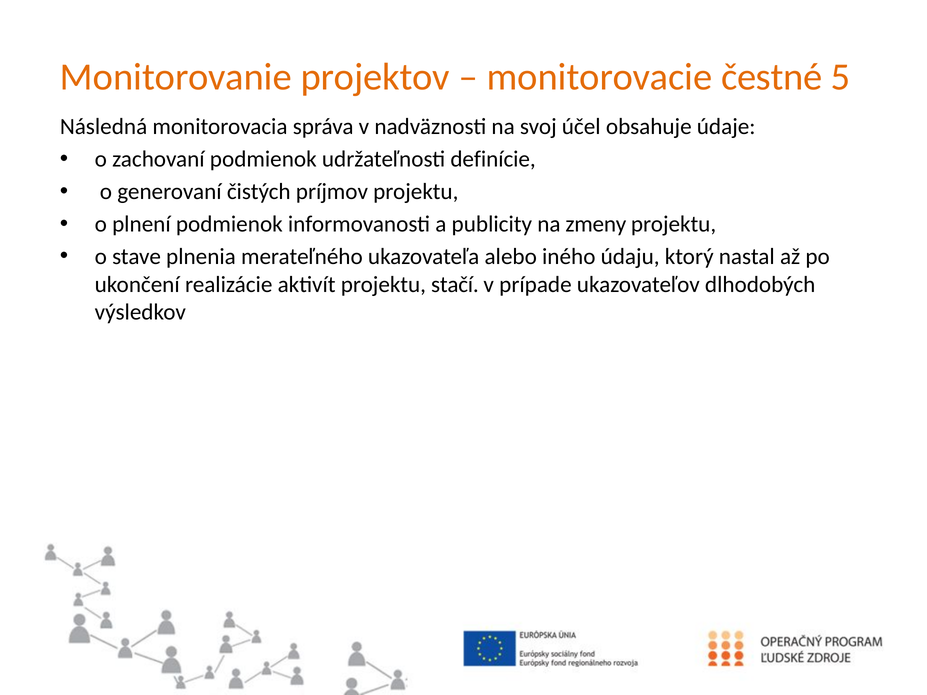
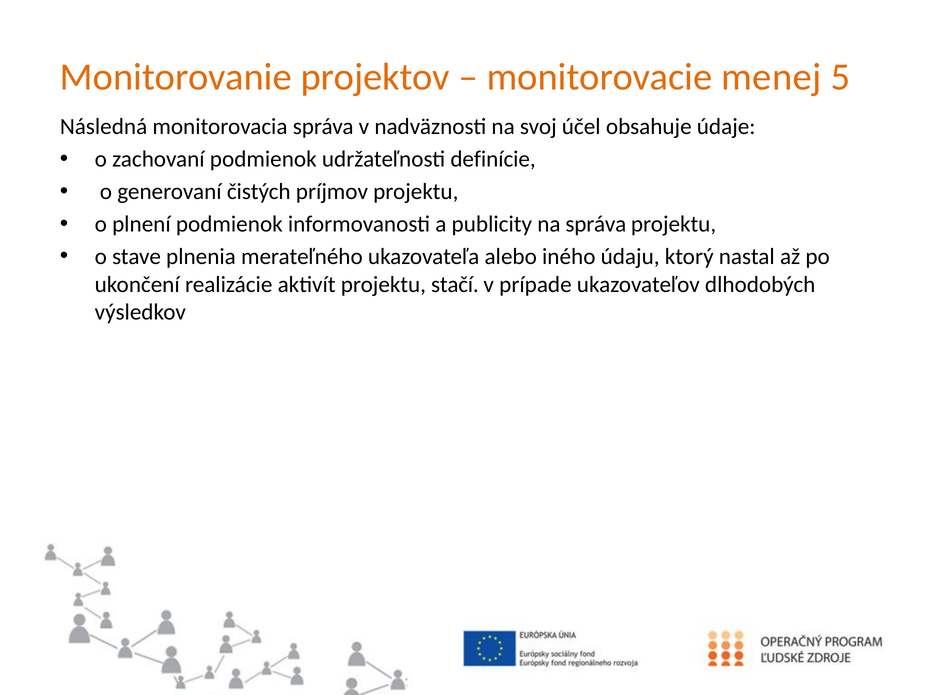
čestné: čestné -> menej (771, 77)
na zmeny: zmeny -> správa (596, 224)
